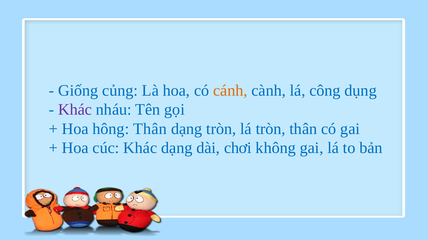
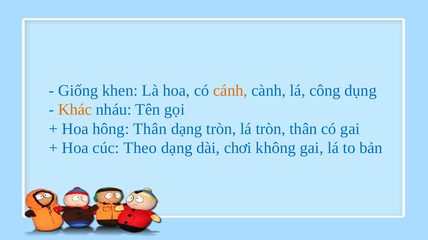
củng: củng -> khen (120, 91)
Khác colour: purple -> orange (75, 110)
cúc Khác: Khác -> Theo (140, 148)
